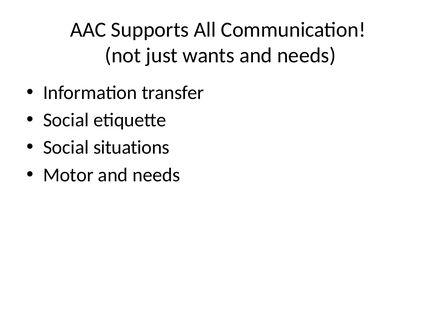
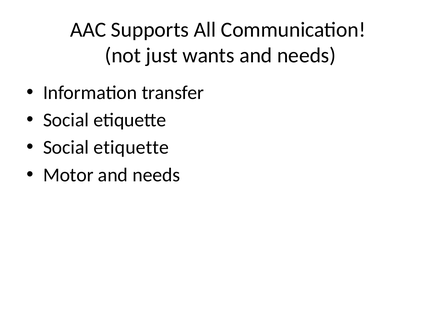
situations: situations -> etiquette (131, 147)
